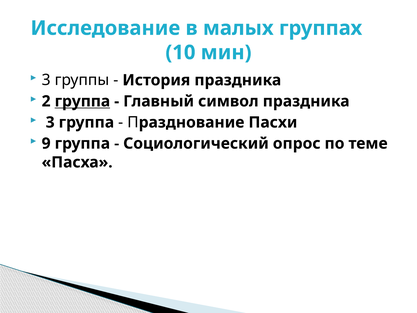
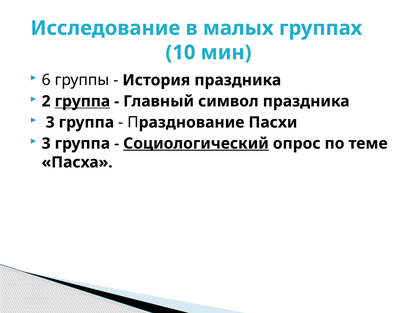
3: 3 -> 6 (46, 80)
9: 9 -> 3 (46, 143)
Социологический underline: none -> present (196, 143)
